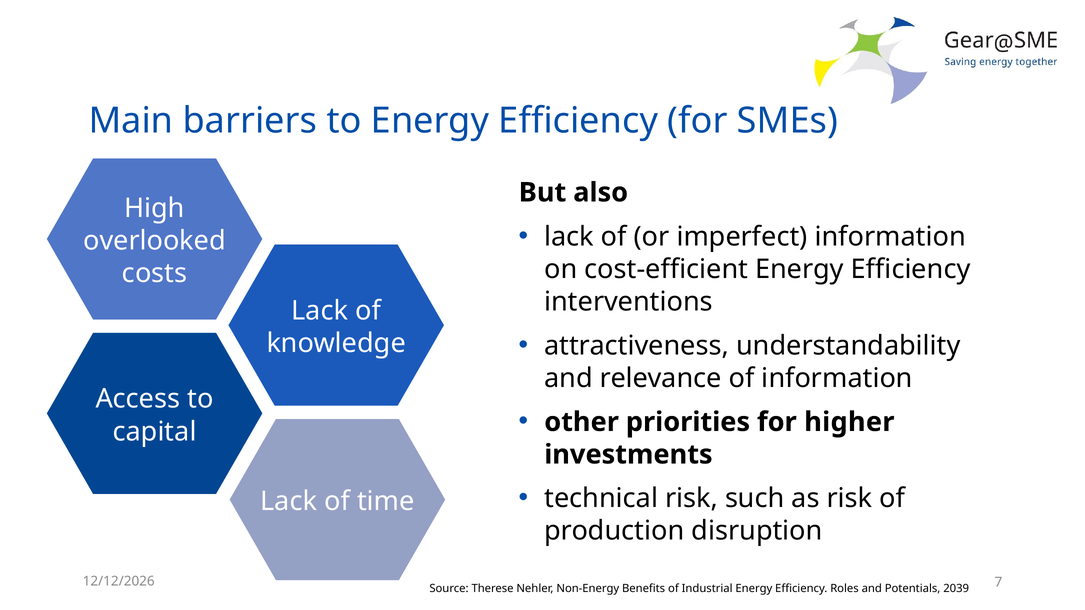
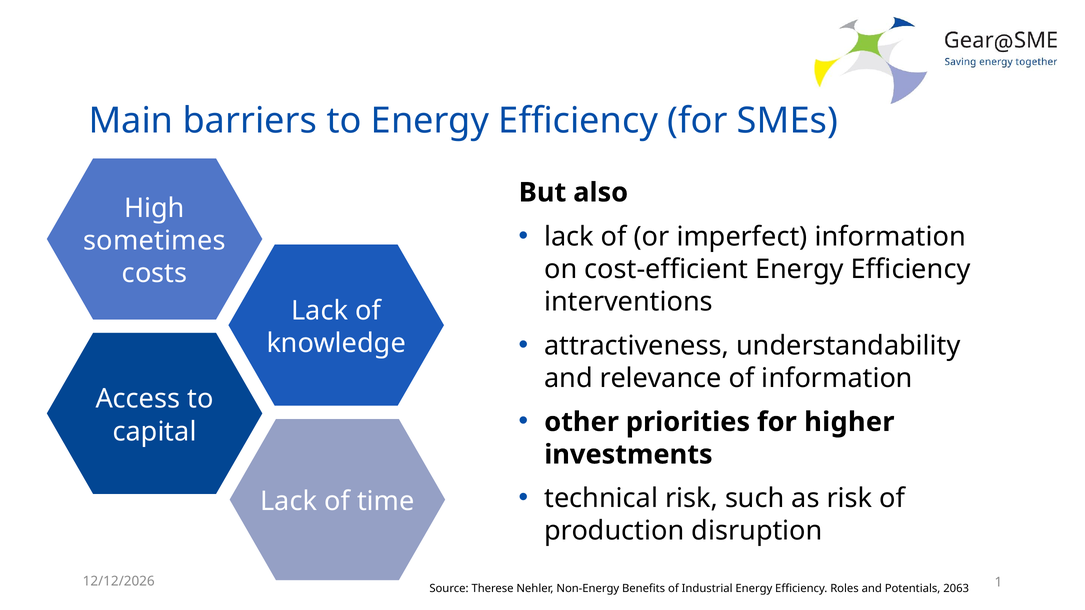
overlooked: overlooked -> sometimes (154, 241)
7: 7 -> 1 (998, 583)
2039: 2039 -> 2063 (956, 589)
